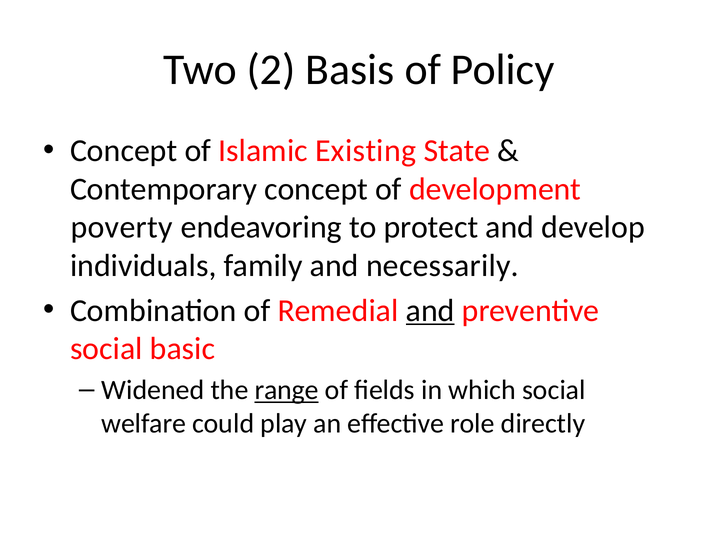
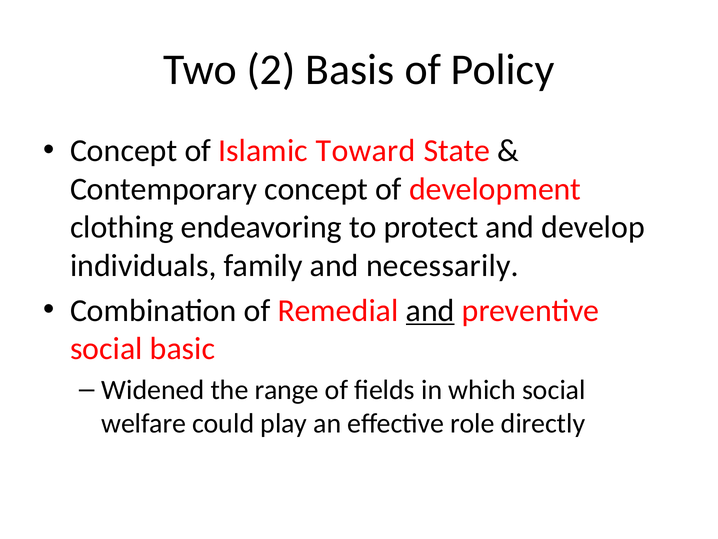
Existing: Existing -> Toward (366, 151)
poverty: poverty -> clothing (122, 227)
range underline: present -> none (287, 390)
